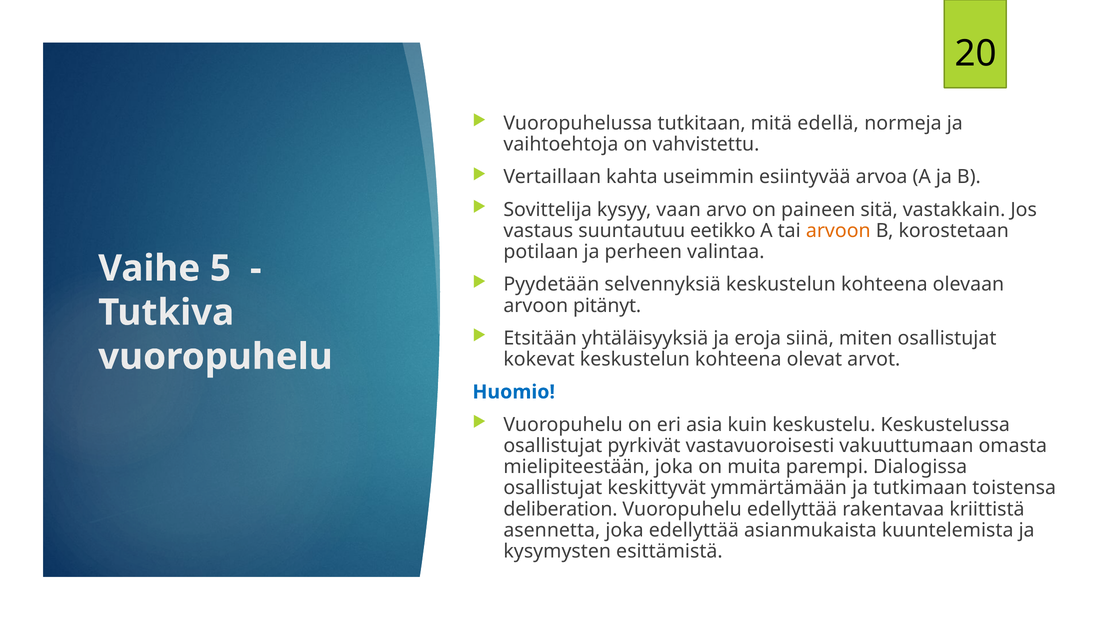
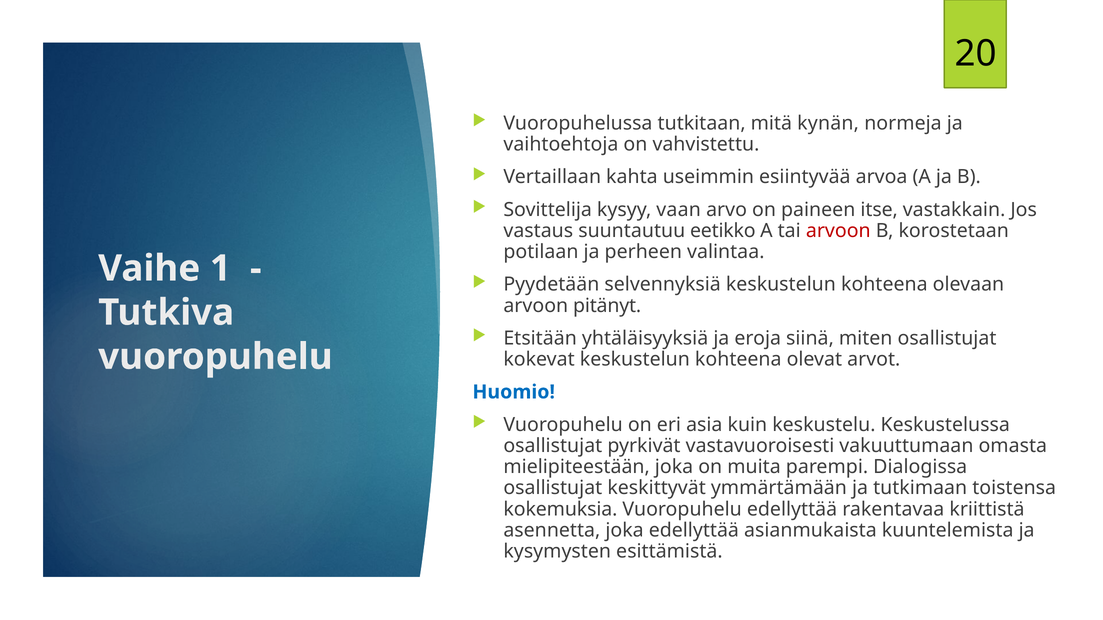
edellä: edellä -> kynän (828, 123)
sitä: sitä -> itse (879, 210)
arvoon colour: orange -> red (838, 231)
5: 5 -> 1 (220, 269)
deliberation: deliberation -> kokemuksia (560, 509)
